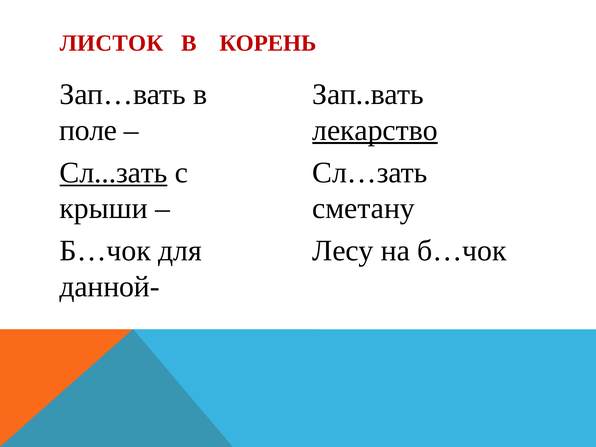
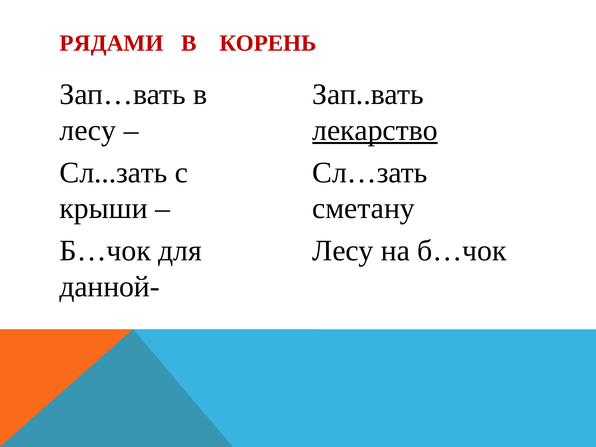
ЛИСТОК: ЛИСТОК -> РЯДАМИ (112, 43)
поле: поле -> лесу (88, 130)
Сл...зать underline: present -> none (114, 173)
